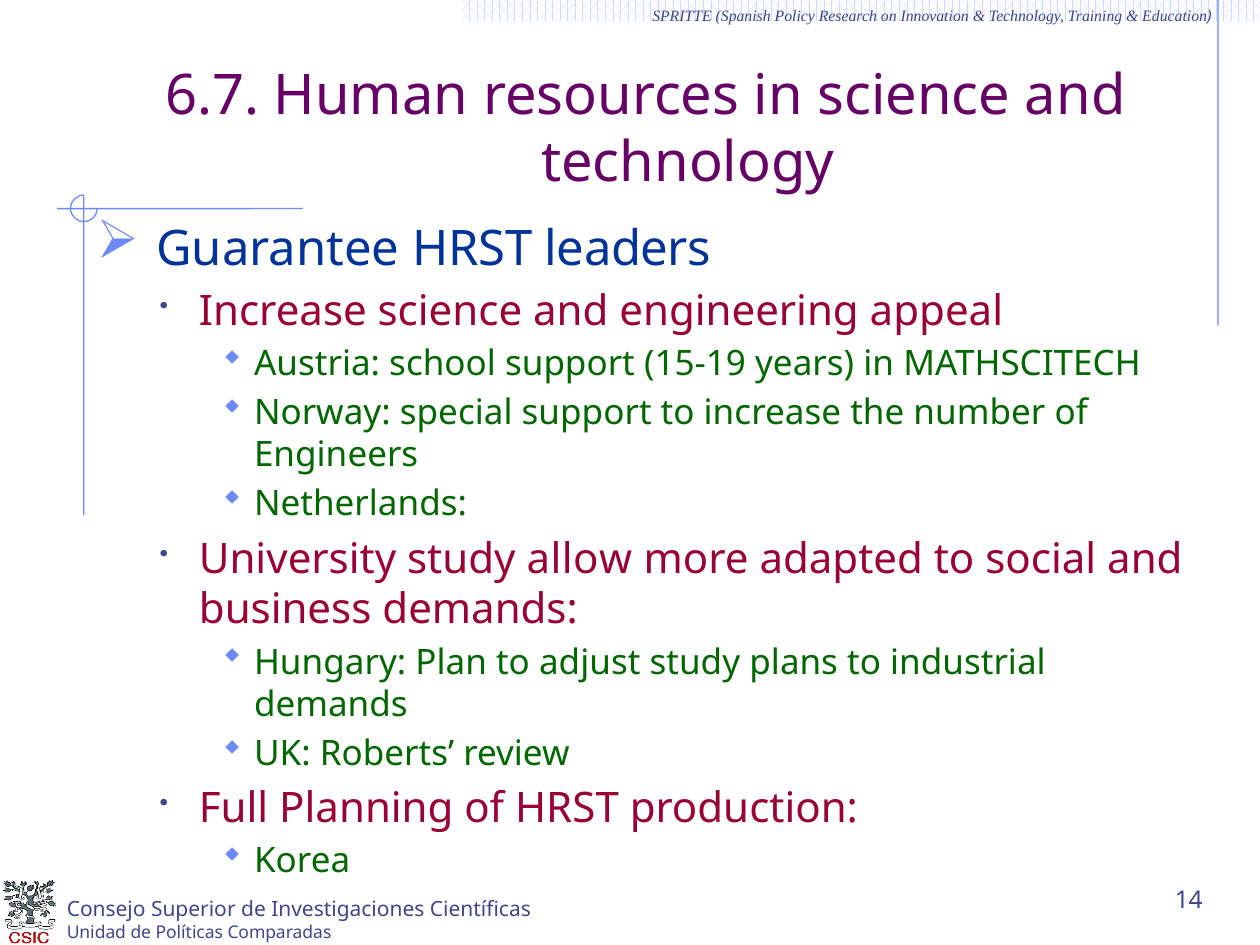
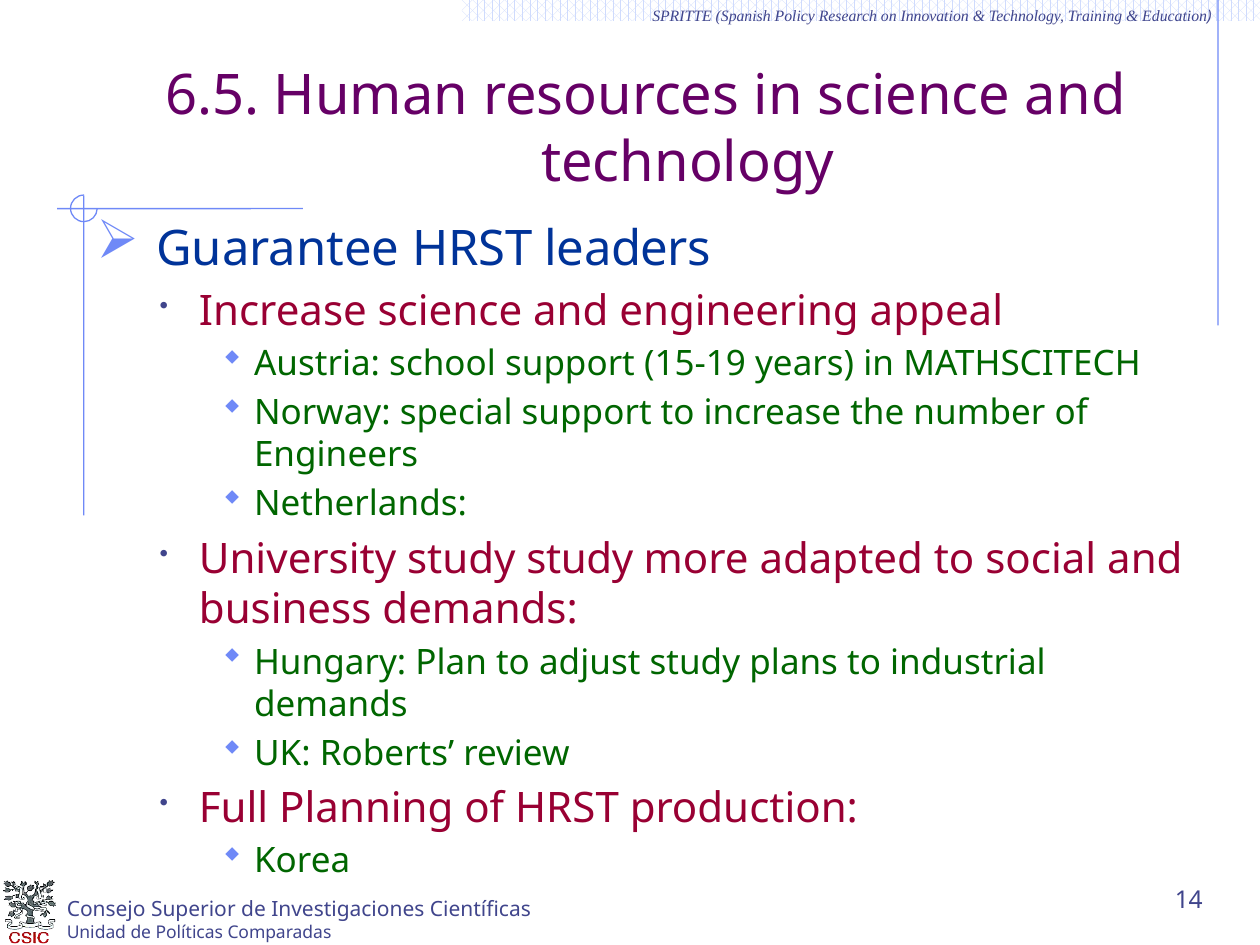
6.7: 6.7 -> 6.5 (212, 96)
study allow: allow -> study (580, 559)
